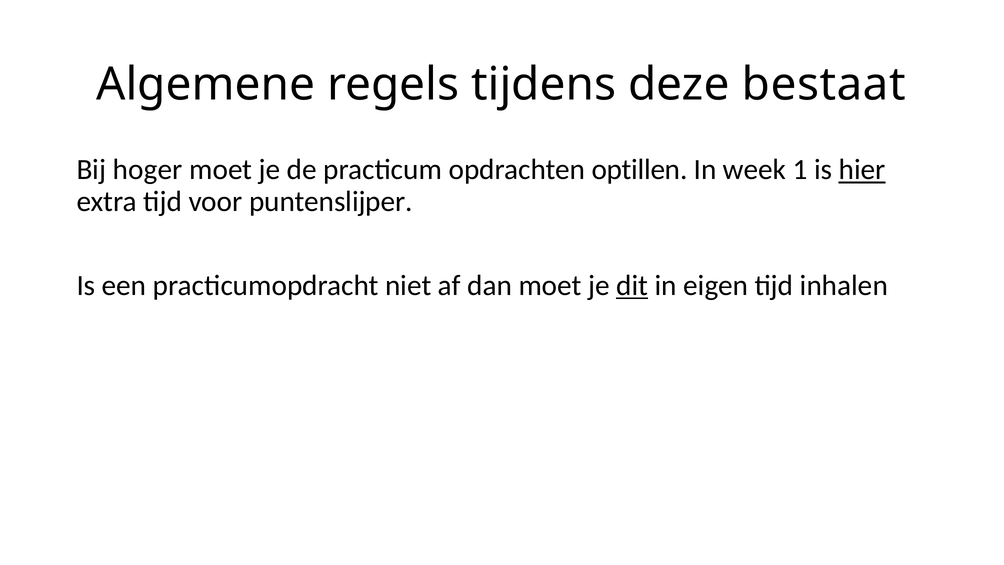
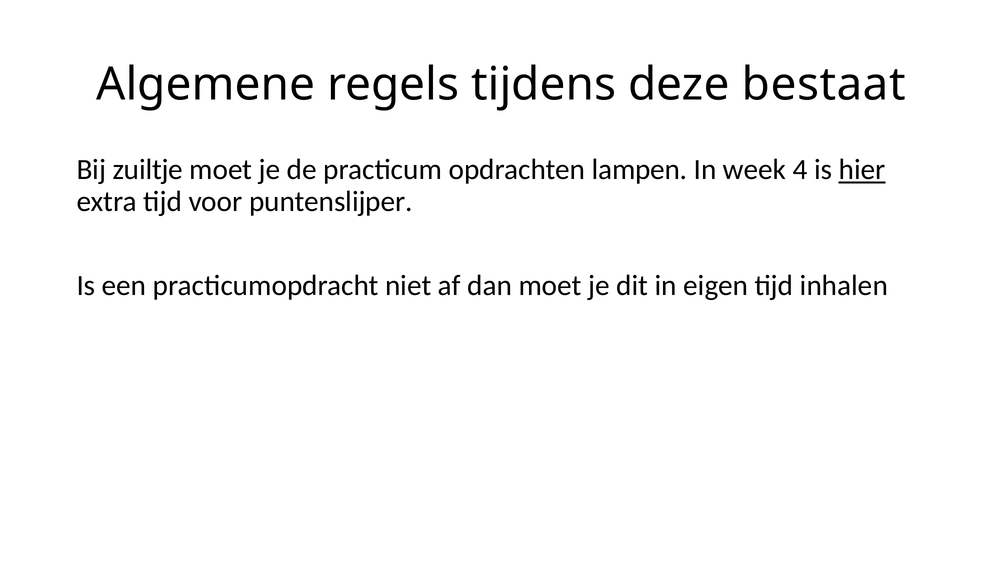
hoger: hoger -> zuiltje (148, 170)
optillen: optillen -> lampen (640, 170)
1: 1 -> 4 (800, 170)
dit underline: present -> none (632, 286)
